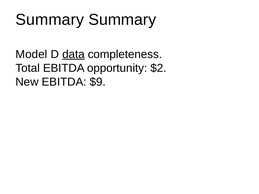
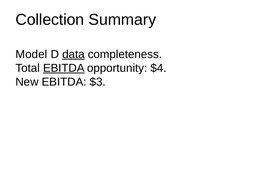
Summary: Summary -> Collection (50, 20)
EBITDA underline: none -> present (64, 68)
$2: $2 -> $4 (158, 68)
$9: $9 -> $3 (98, 82)
